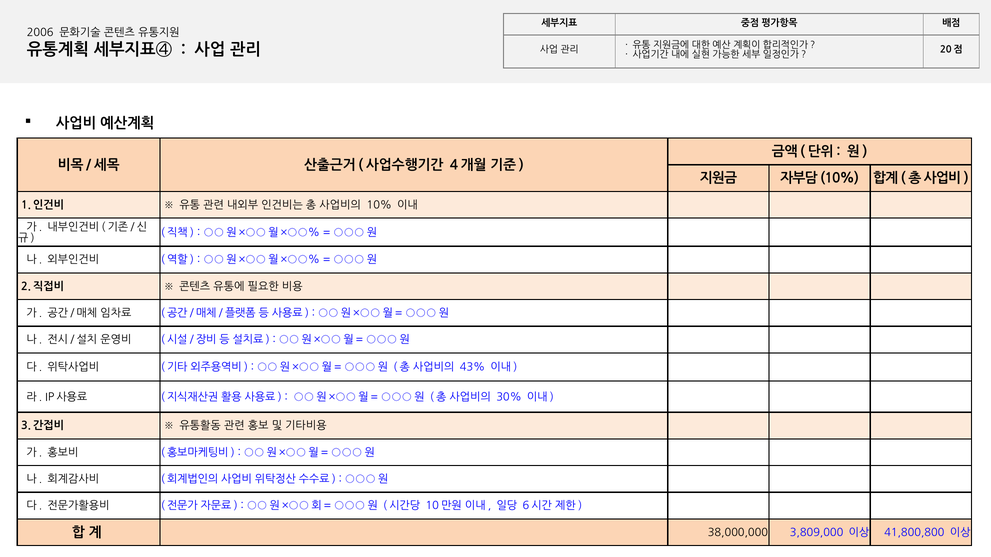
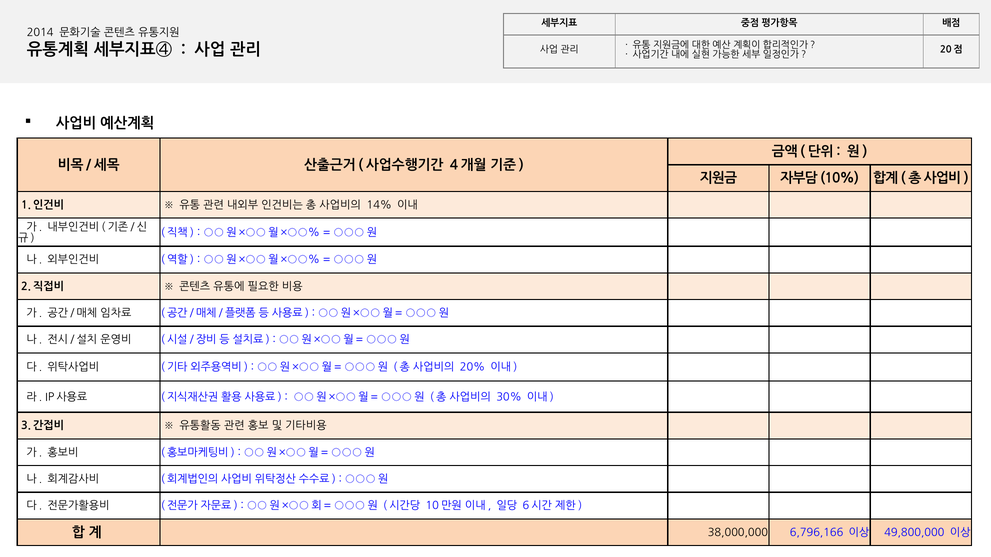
2006: 2006 -> 2014 (40, 33)
10%: 10% -> 14% (379, 205)
43%: 43% -> 20% (473, 368)
3,809,000: 3,809,000 -> 6,796,166 (817, 533)
41,800,800: 41,800,800 -> 49,800,000 (914, 533)
